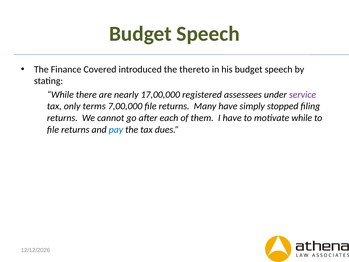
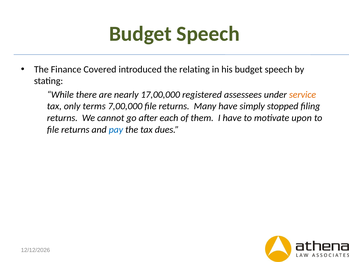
thereto: thereto -> relating (194, 69)
service colour: purple -> orange (303, 95)
motivate while: while -> upon (302, 118)
